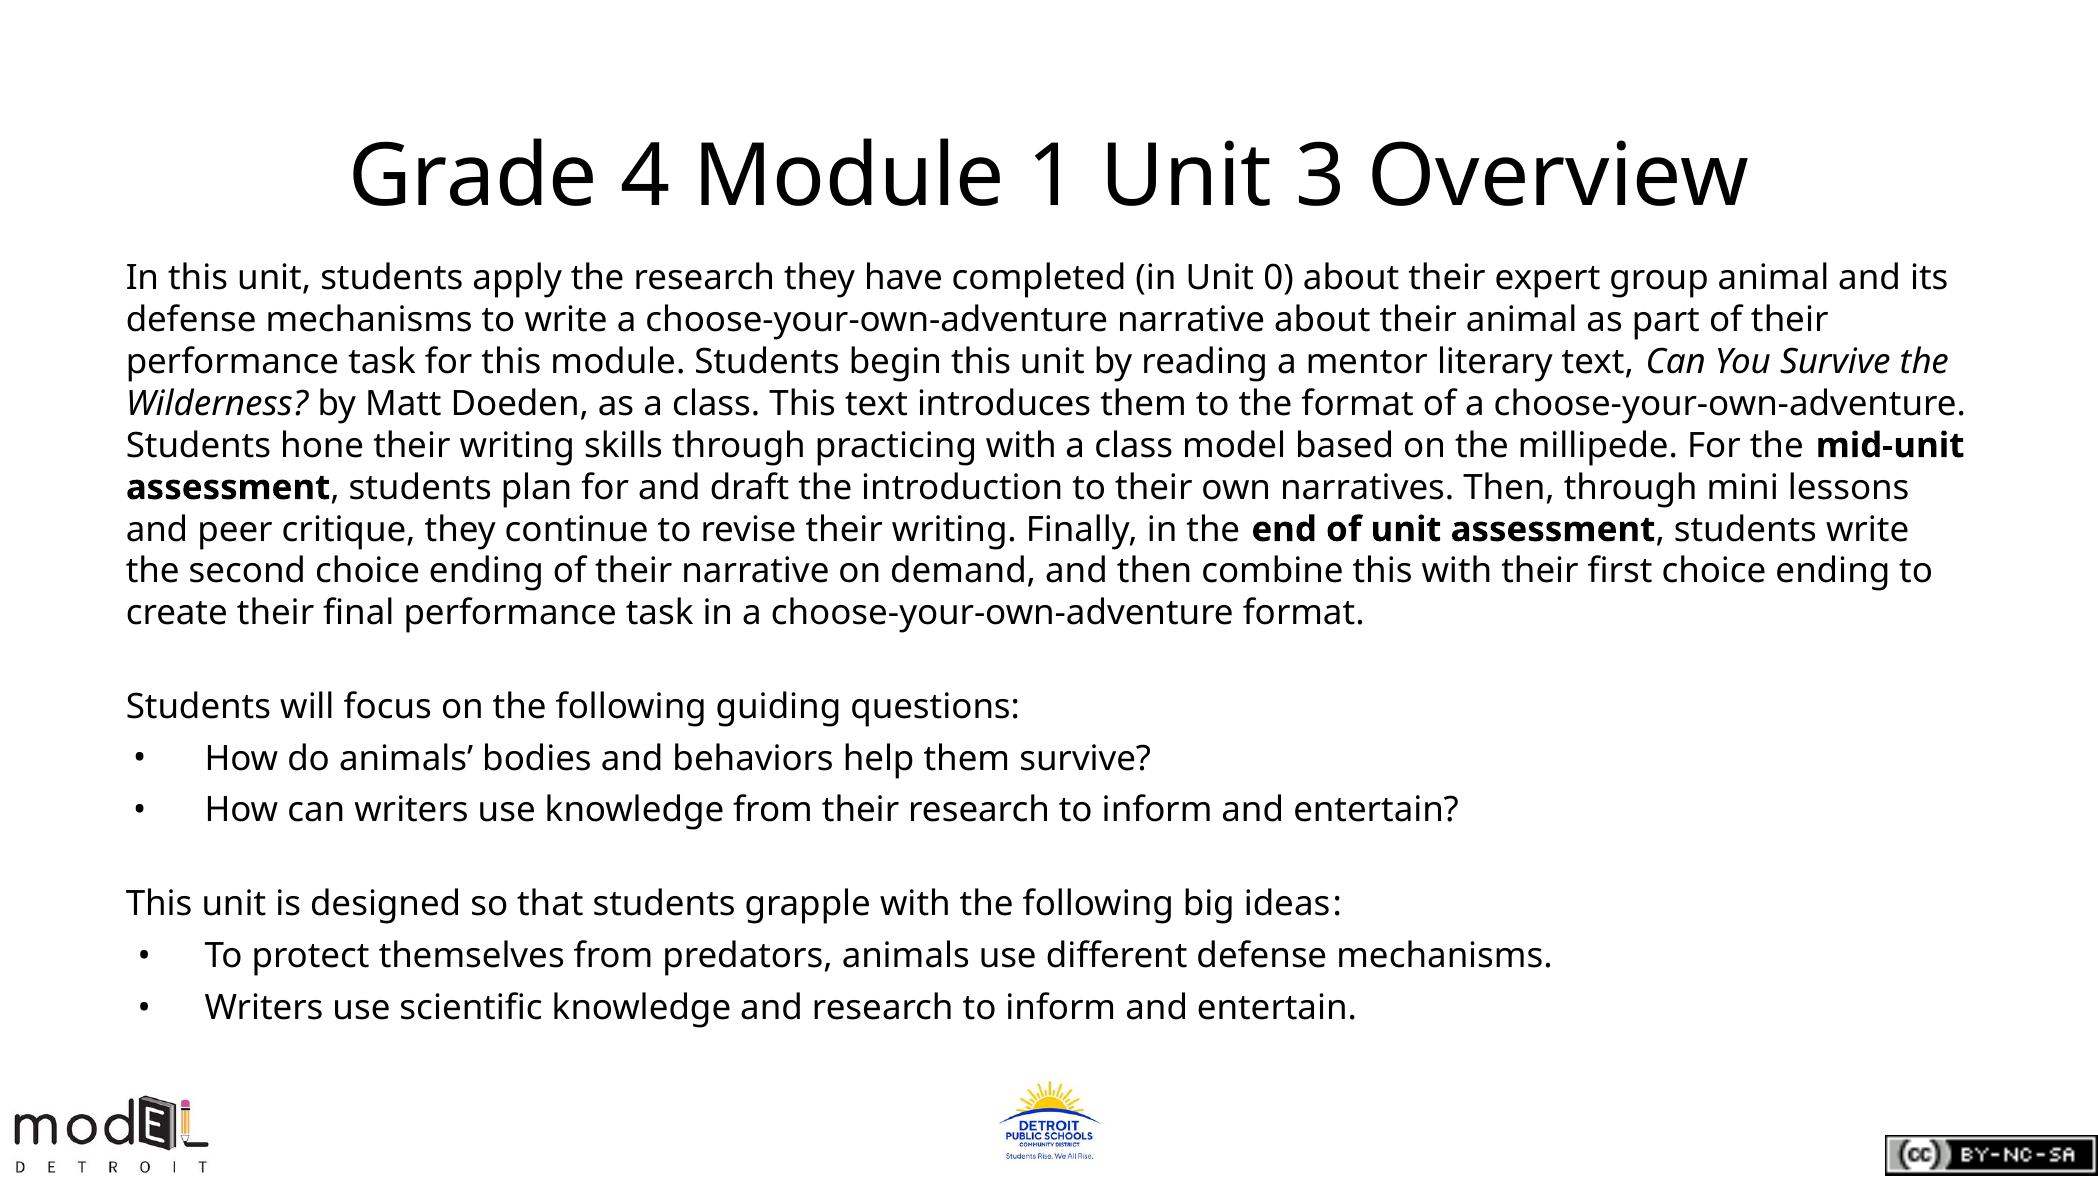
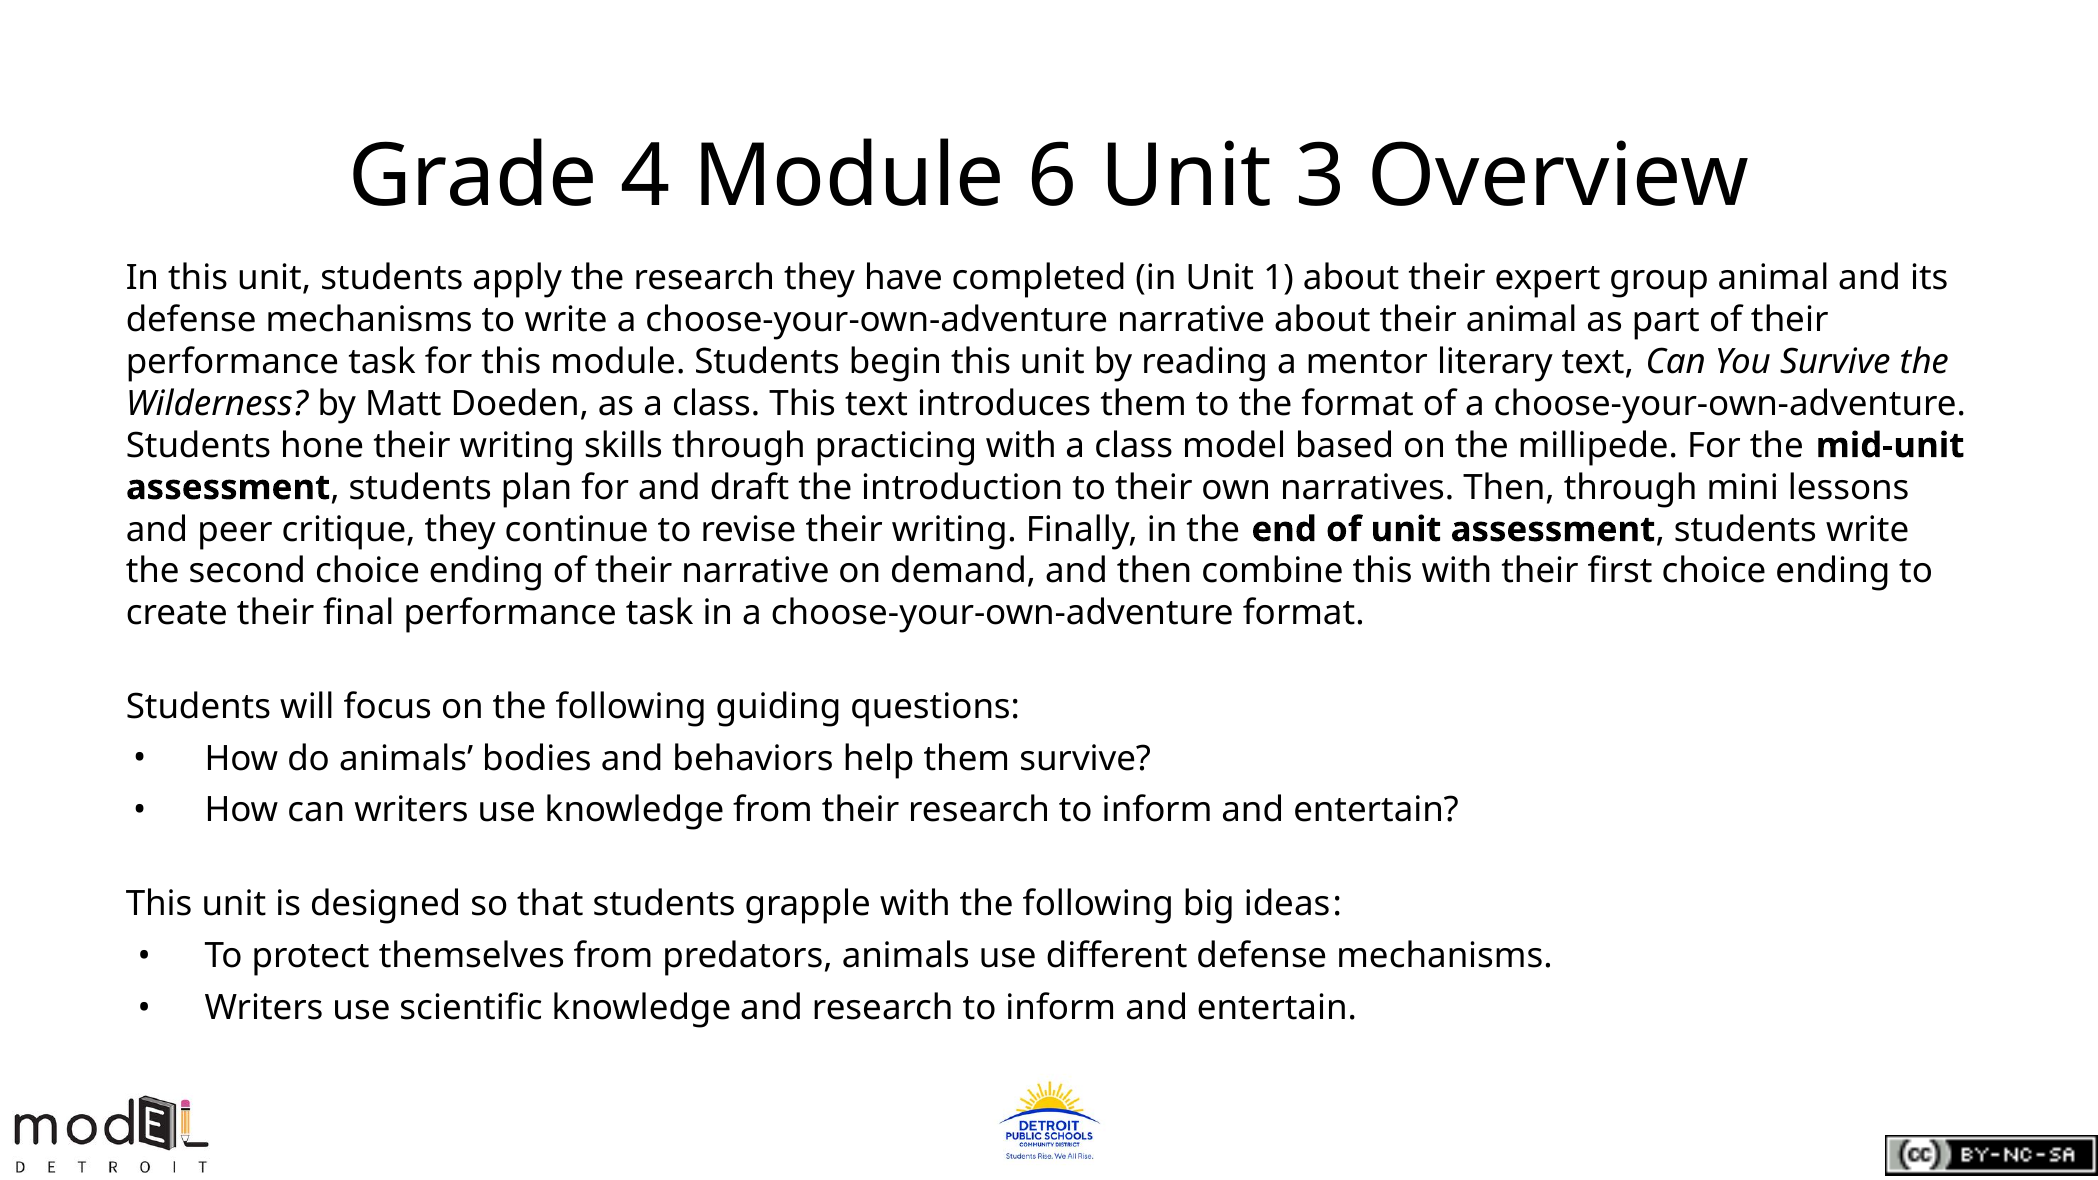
1: 1 -> 6 (1053, 176)
0: 0 -> 1 (1279, 278)
